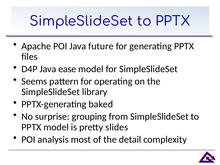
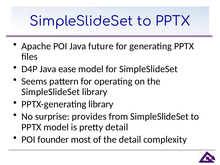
PPTX-generating baked: baked -> library (101, 104)
grouping: grouping -> provides (89, 117)
pretty slides: slides -> detail (117, 127)
analysis: analysis -> founder (53, 139)
